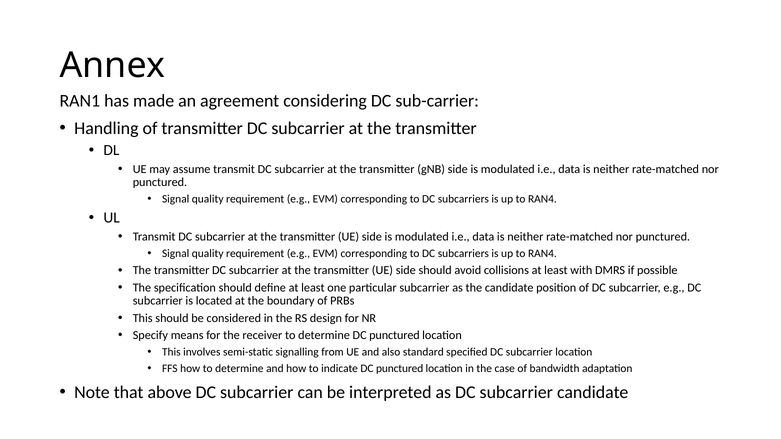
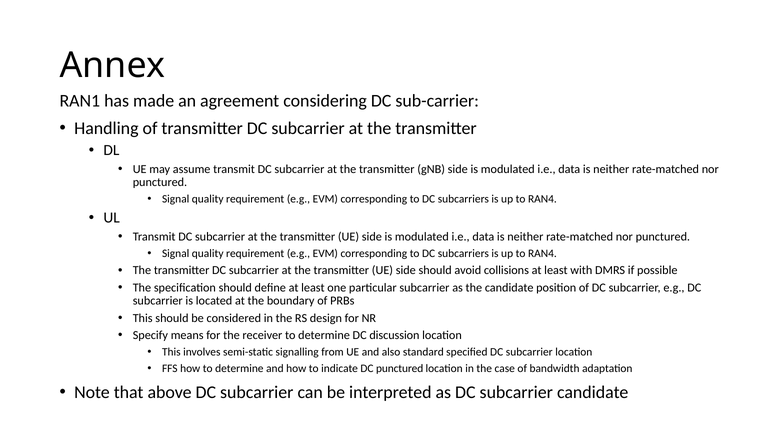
determine DC punctured: punctured -> discussion (394, 335)
